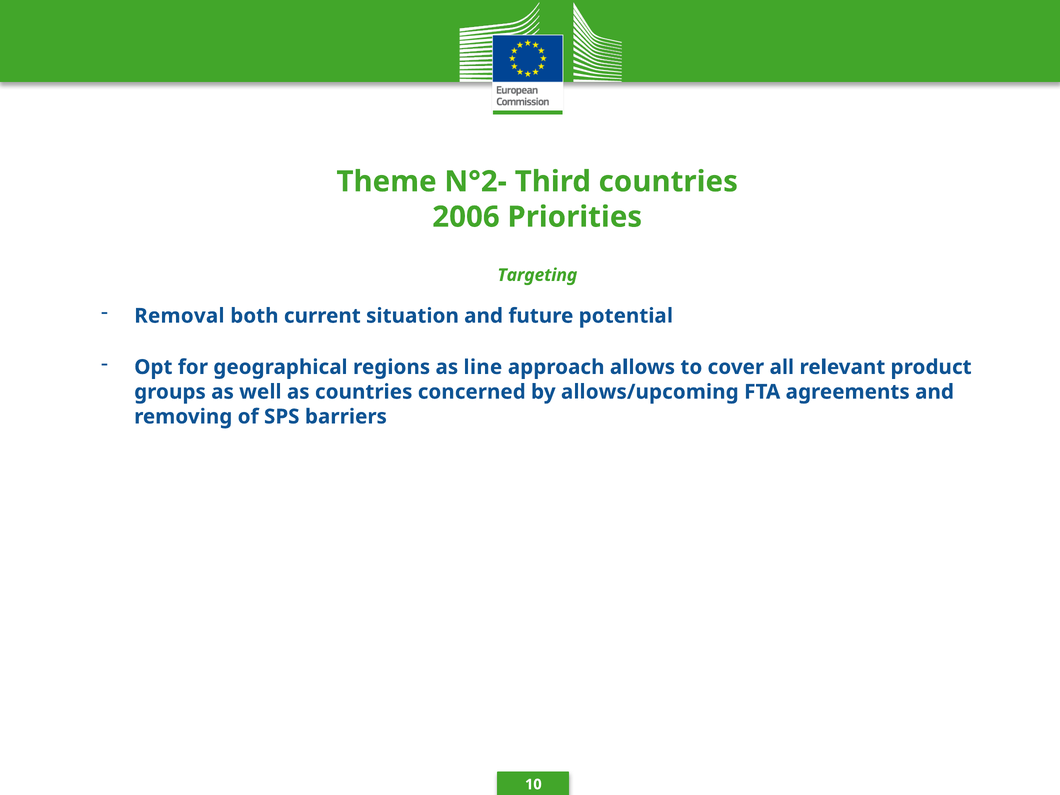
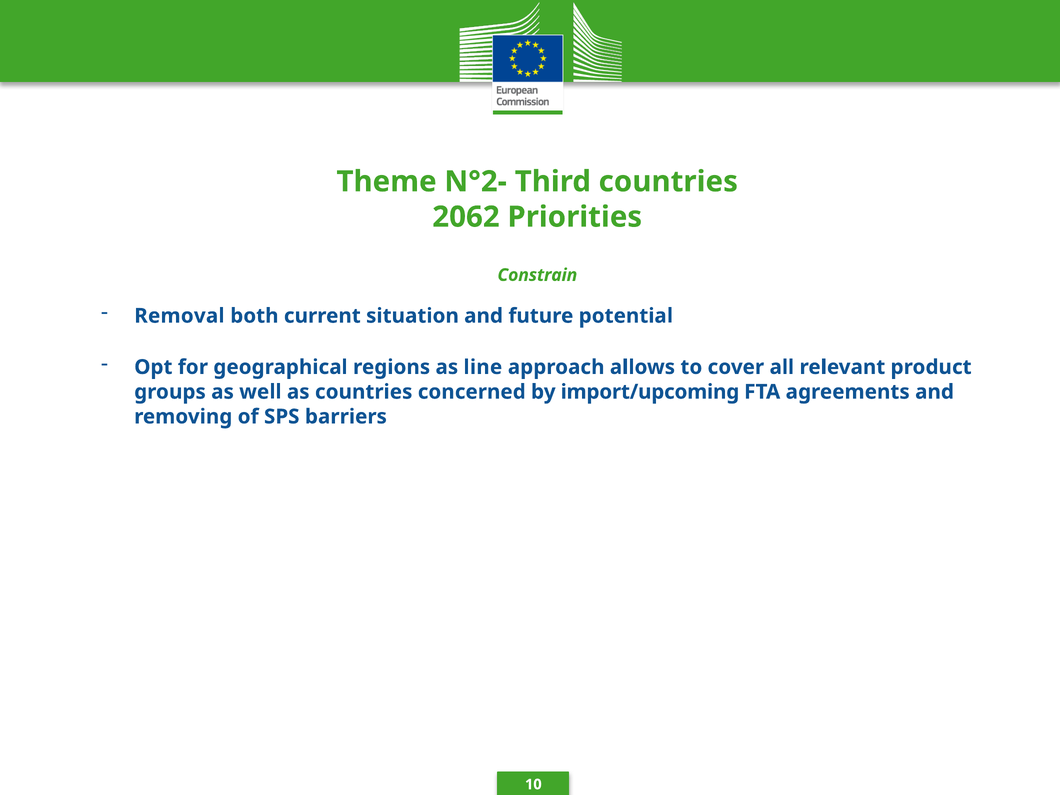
2006: 2006 -> 2062 (466, 217)
Targeting: Targeting -> Constrain (537, 275)
allows/upcoming: allows/upcoming -> import/upcoming (650, 392)
